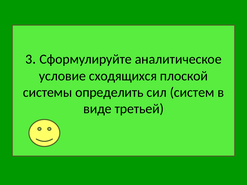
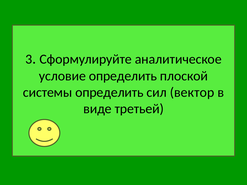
условие сходящихся: сходящихся -> определить (123, 76)
систем: систем -> вектор (192, 92)
